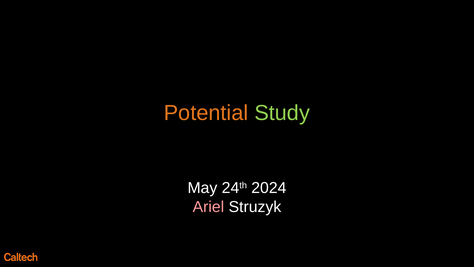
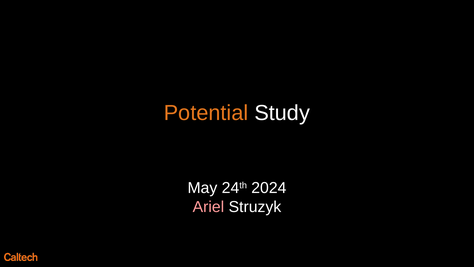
Study colour: light green -> white (282, 113)
